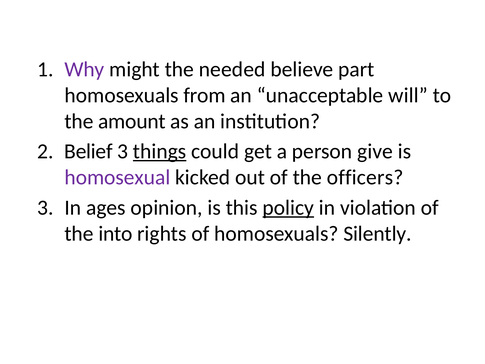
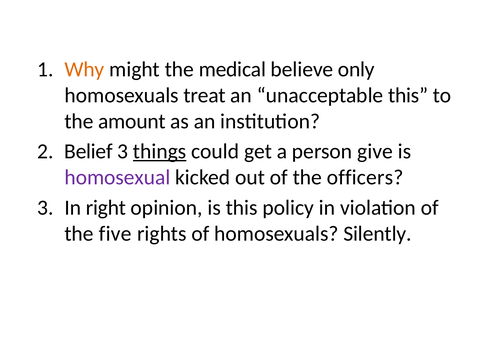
Why colour: purple -> orange (84, 69)
needed: needed -> medical (232, 69)
part: part -> only (356, 69)
from: from -> treat (205, 95)
unacceptable will: will -> this (408, 95)
ages: ages -> right (106, 208)
policy underline: present -> none (288, 208)
into: into -> five (115, 233)
